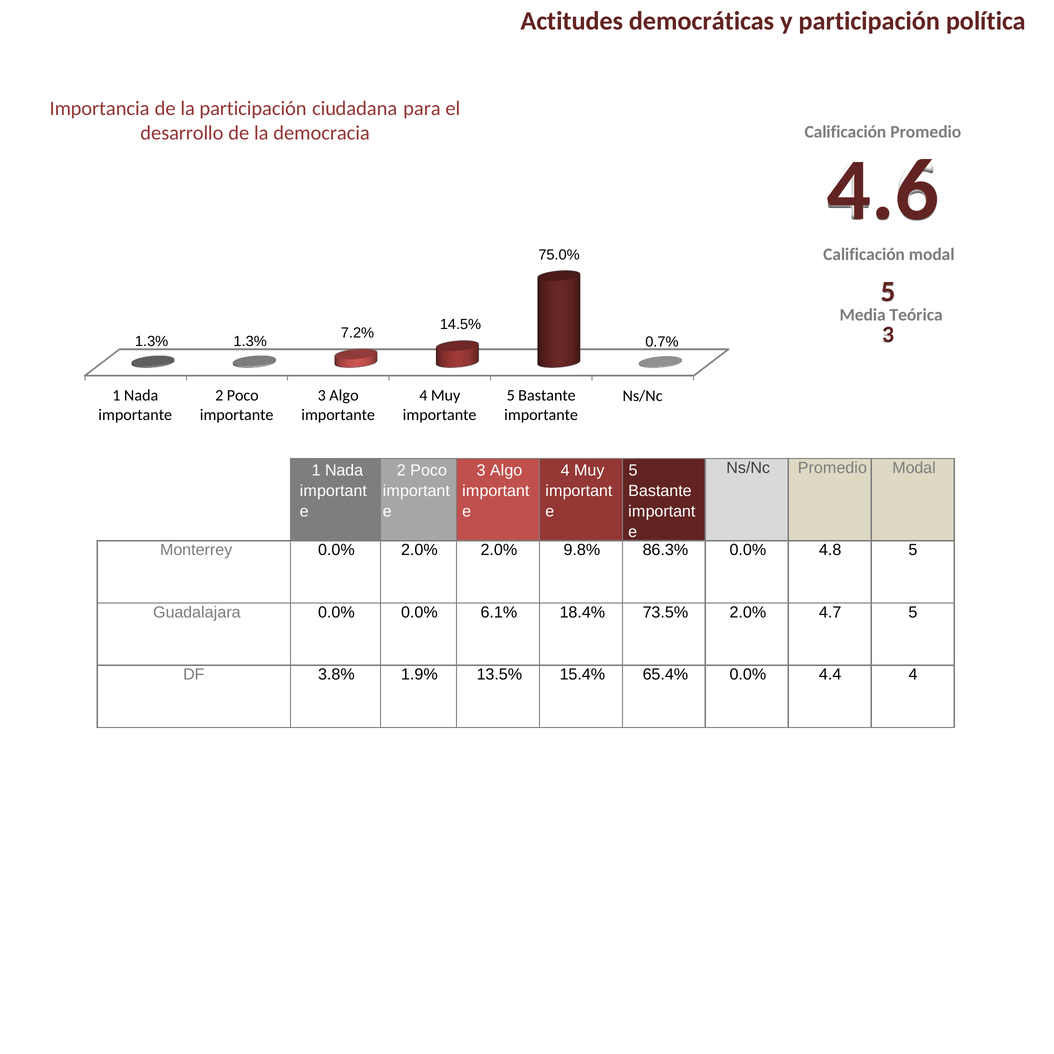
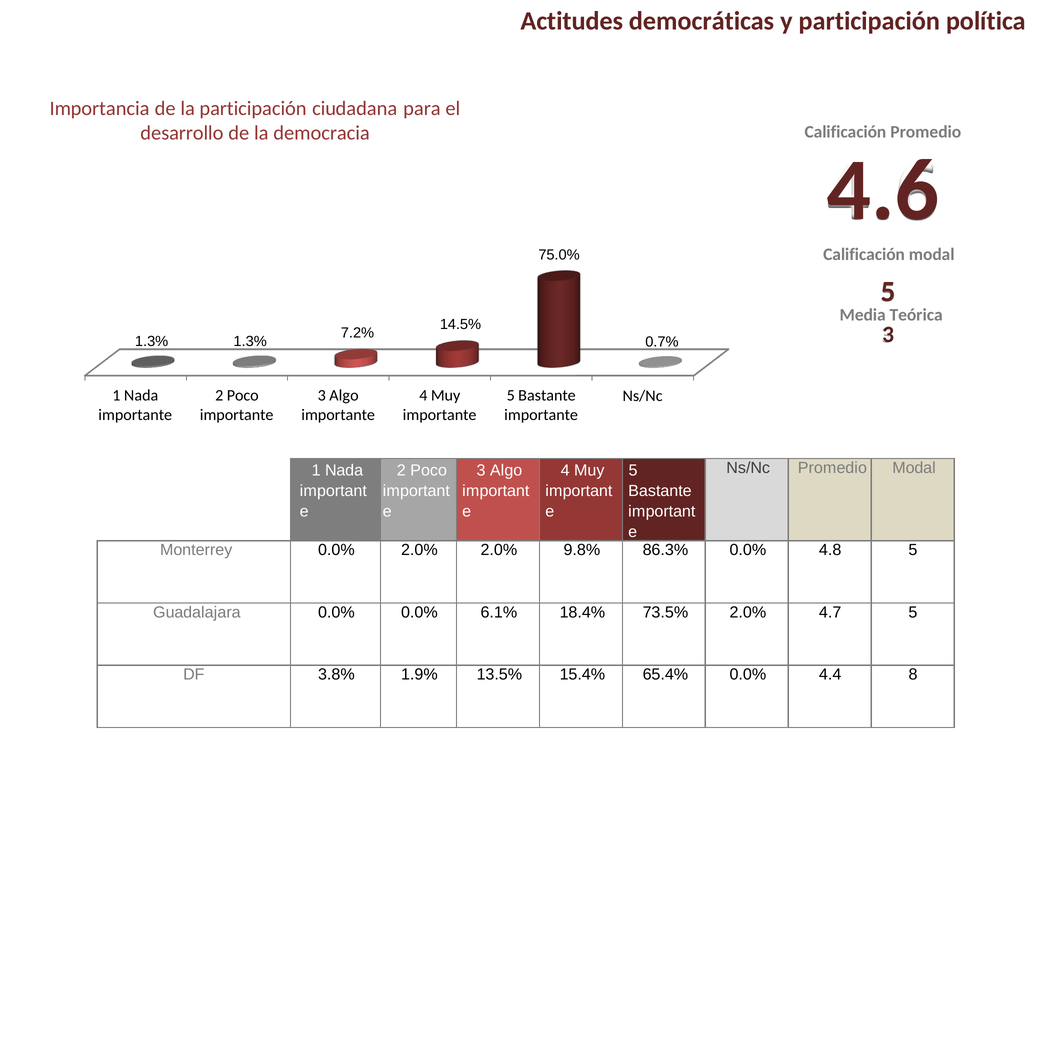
4.4 4: 4 -> 8 (913, 675)
